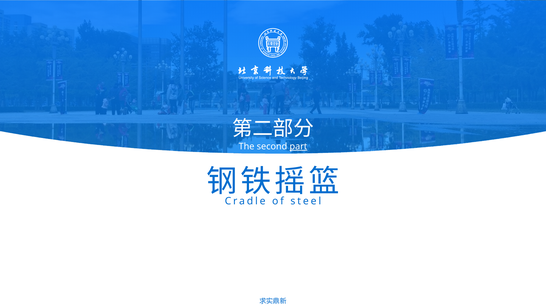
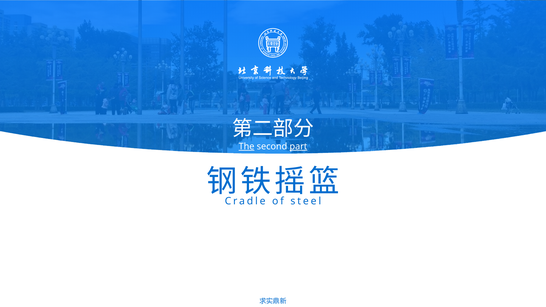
The underline: none -> present (247, 147)
